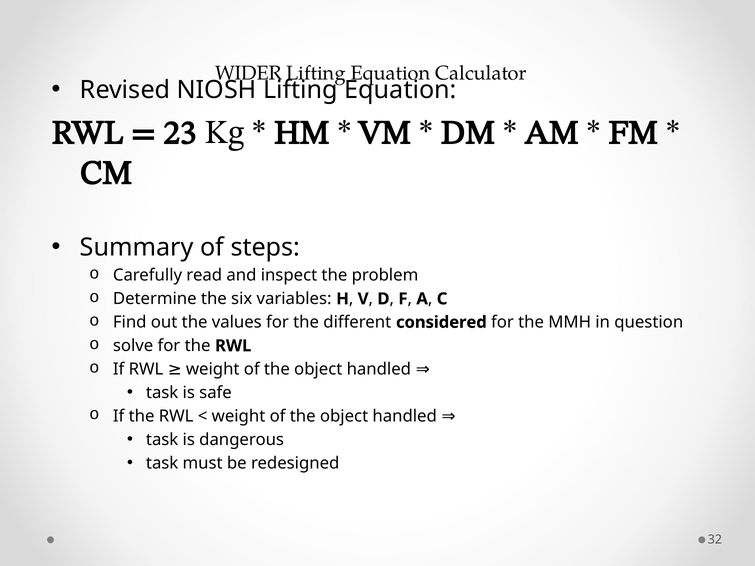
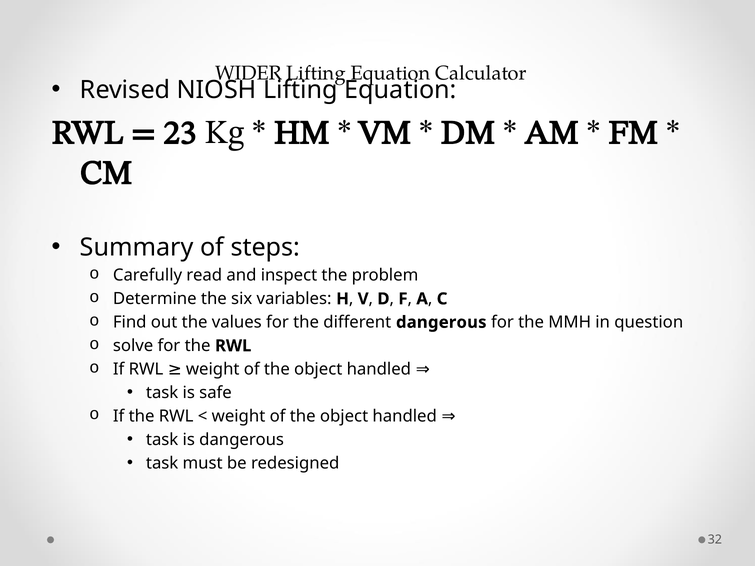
different considered: considered -> dangerous (441, 322)
